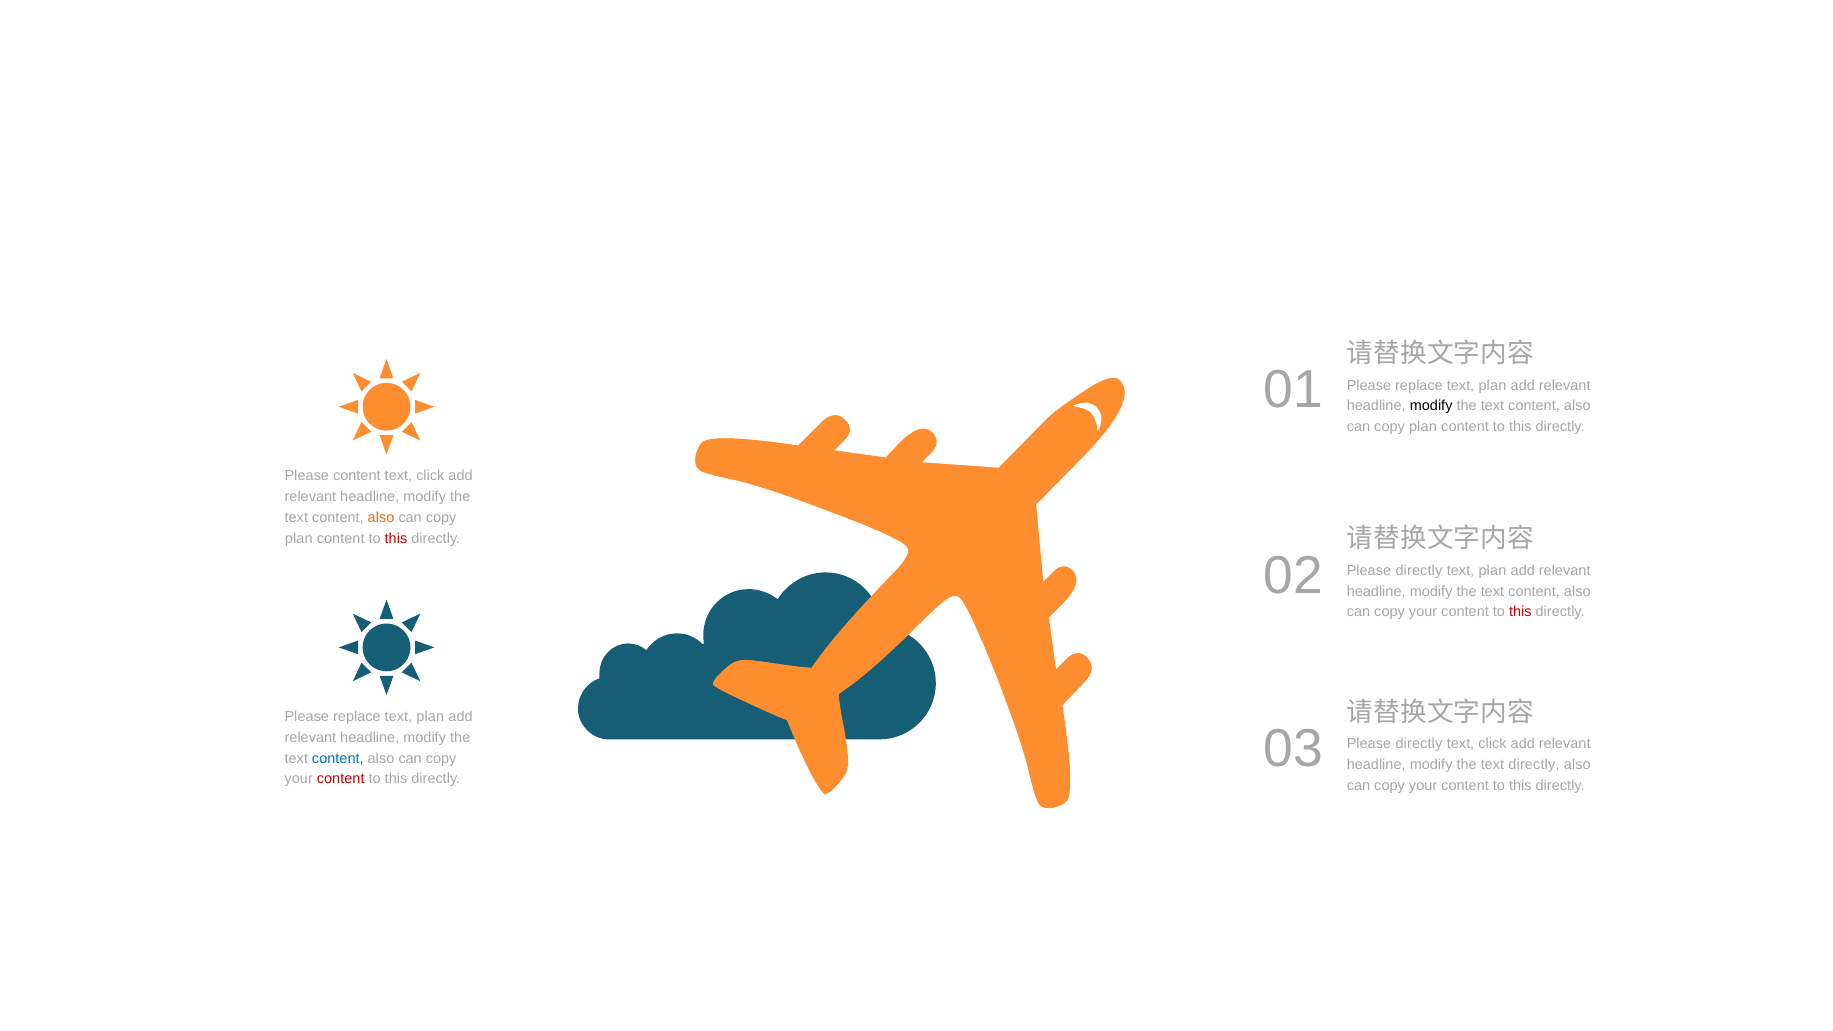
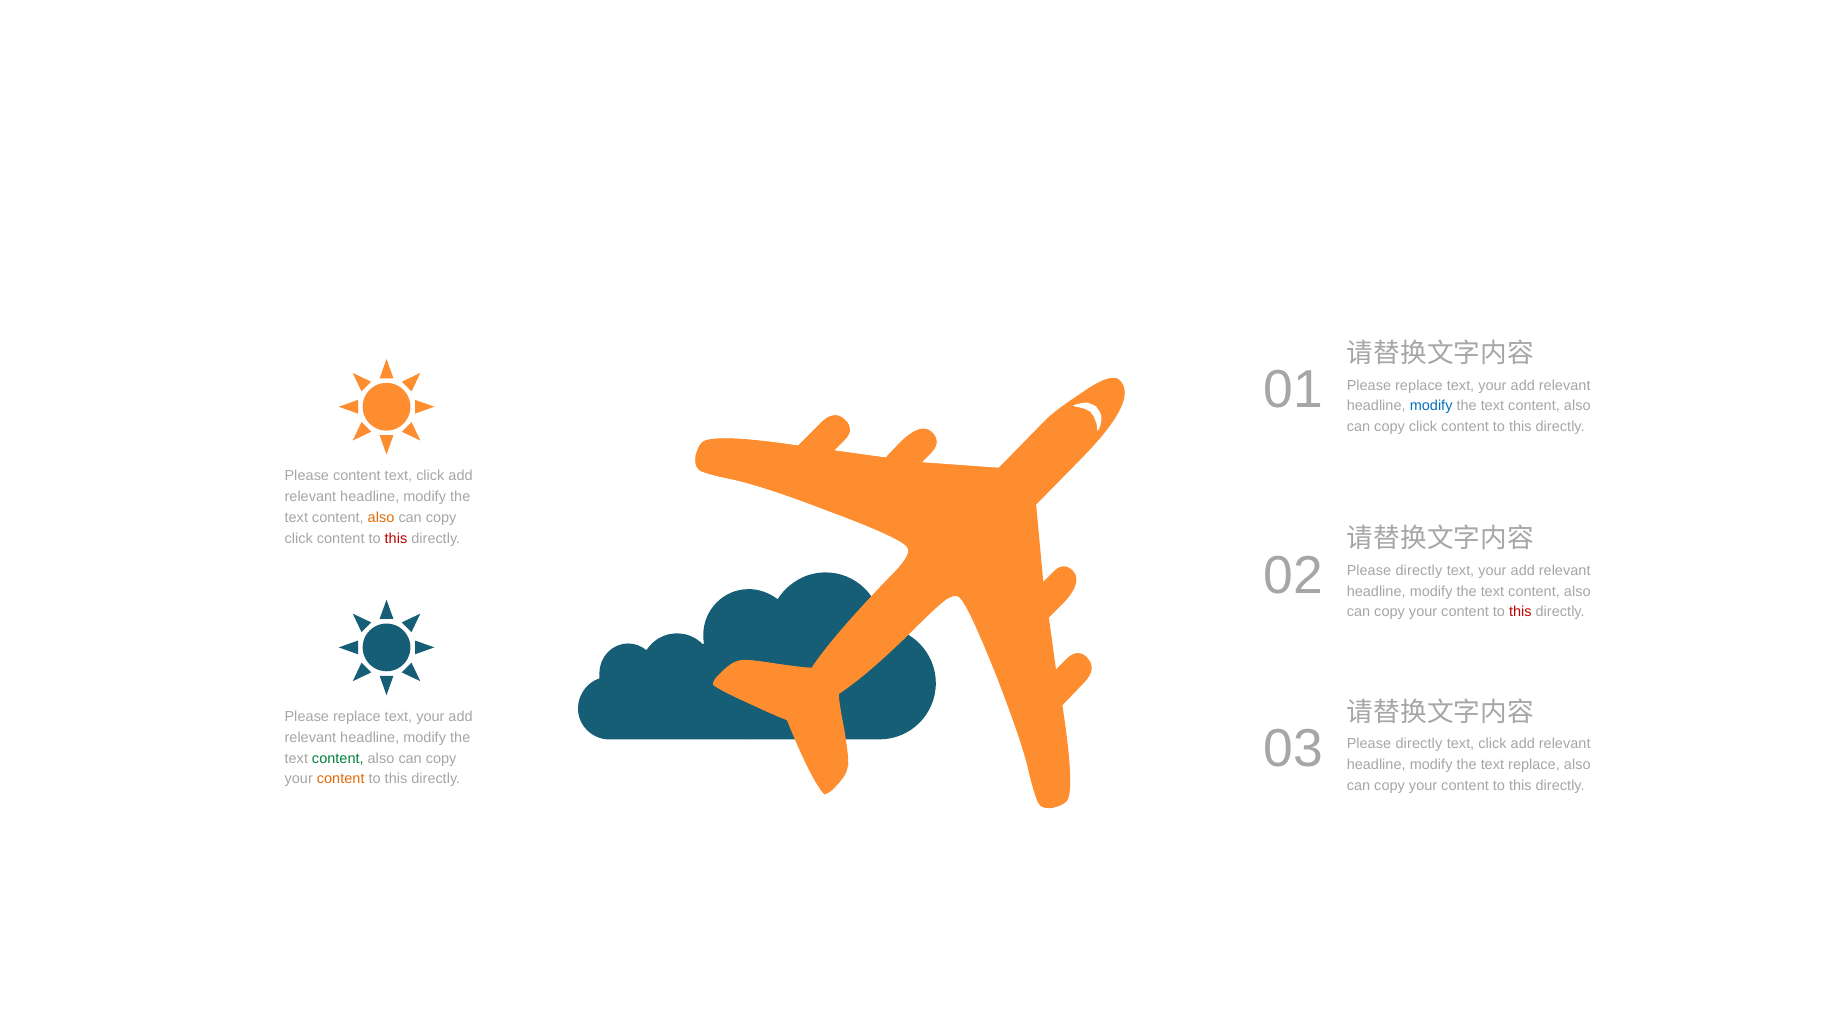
plan: plan -> your (1492, 385)
modify colour: black -> blue (1431, 406)
plan: plan -> click (1423, 427)
plan: plan -> click (299, 538)
plan: plan -> your (1492, 571)
plan: plan -> your (430, 717)
content colour: blue -> green (338, 758)
text directly: directly -> replace (1534, 765)
content colour: red -> orange (341, 779)
